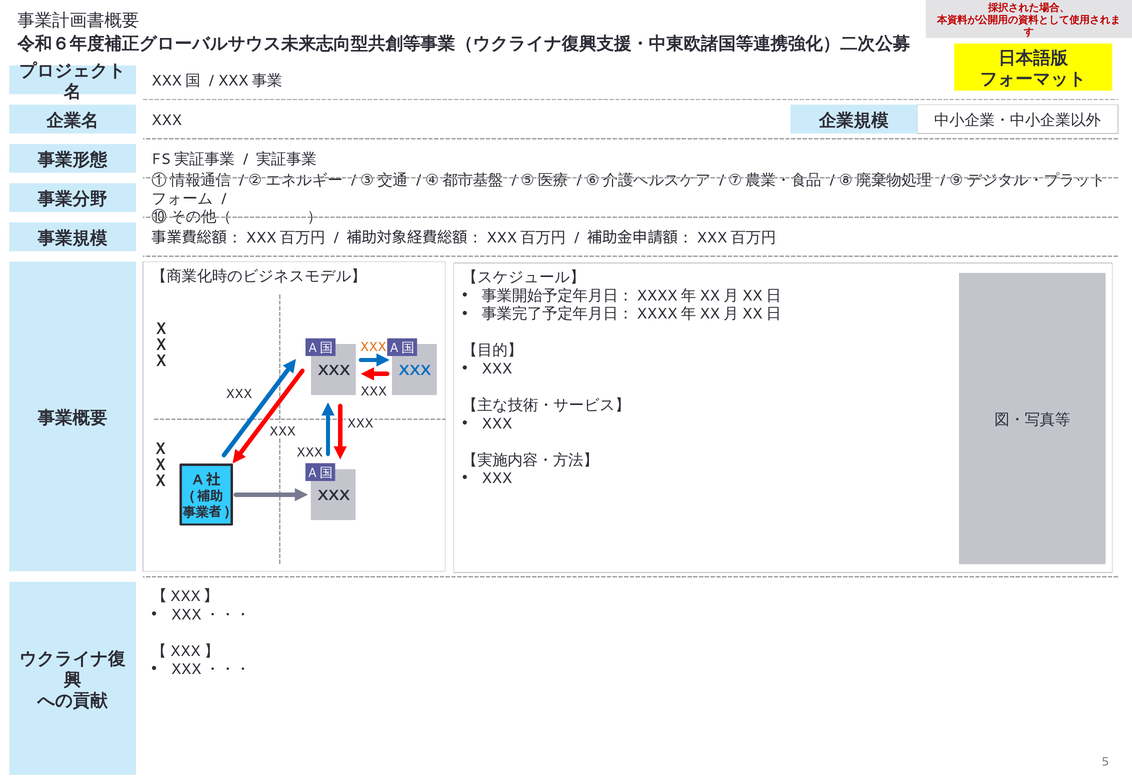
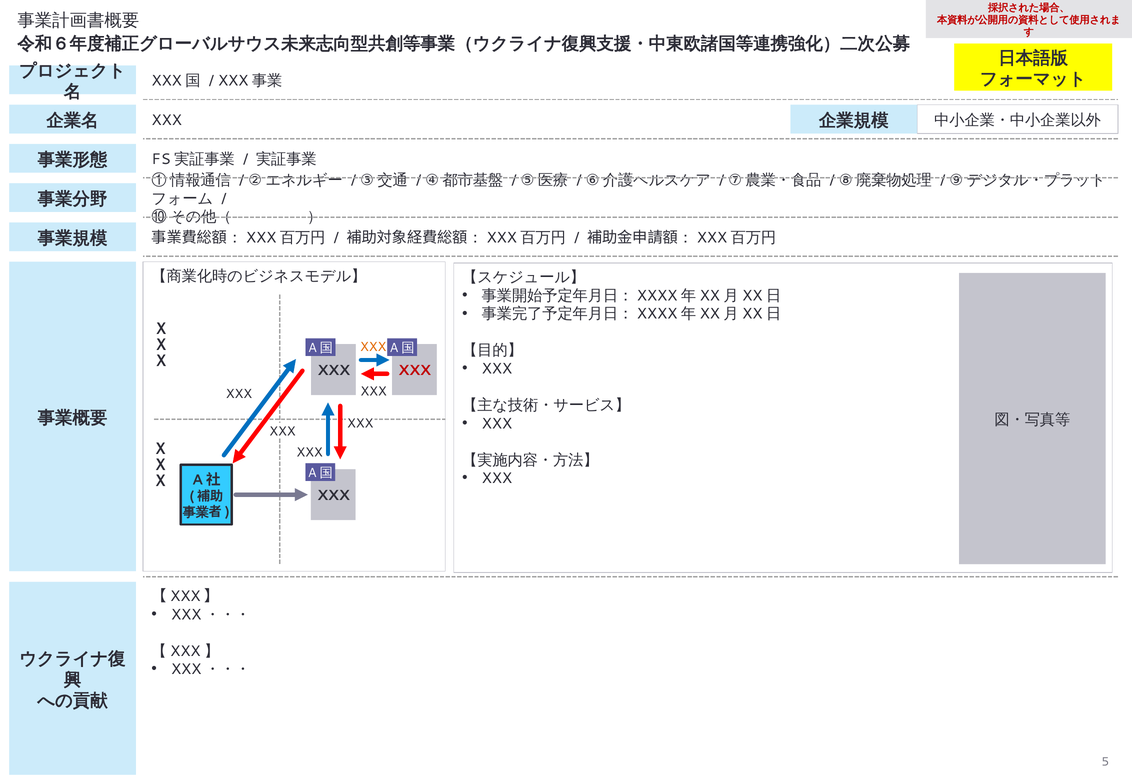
XXX colour: blue -> red (414, 370)
